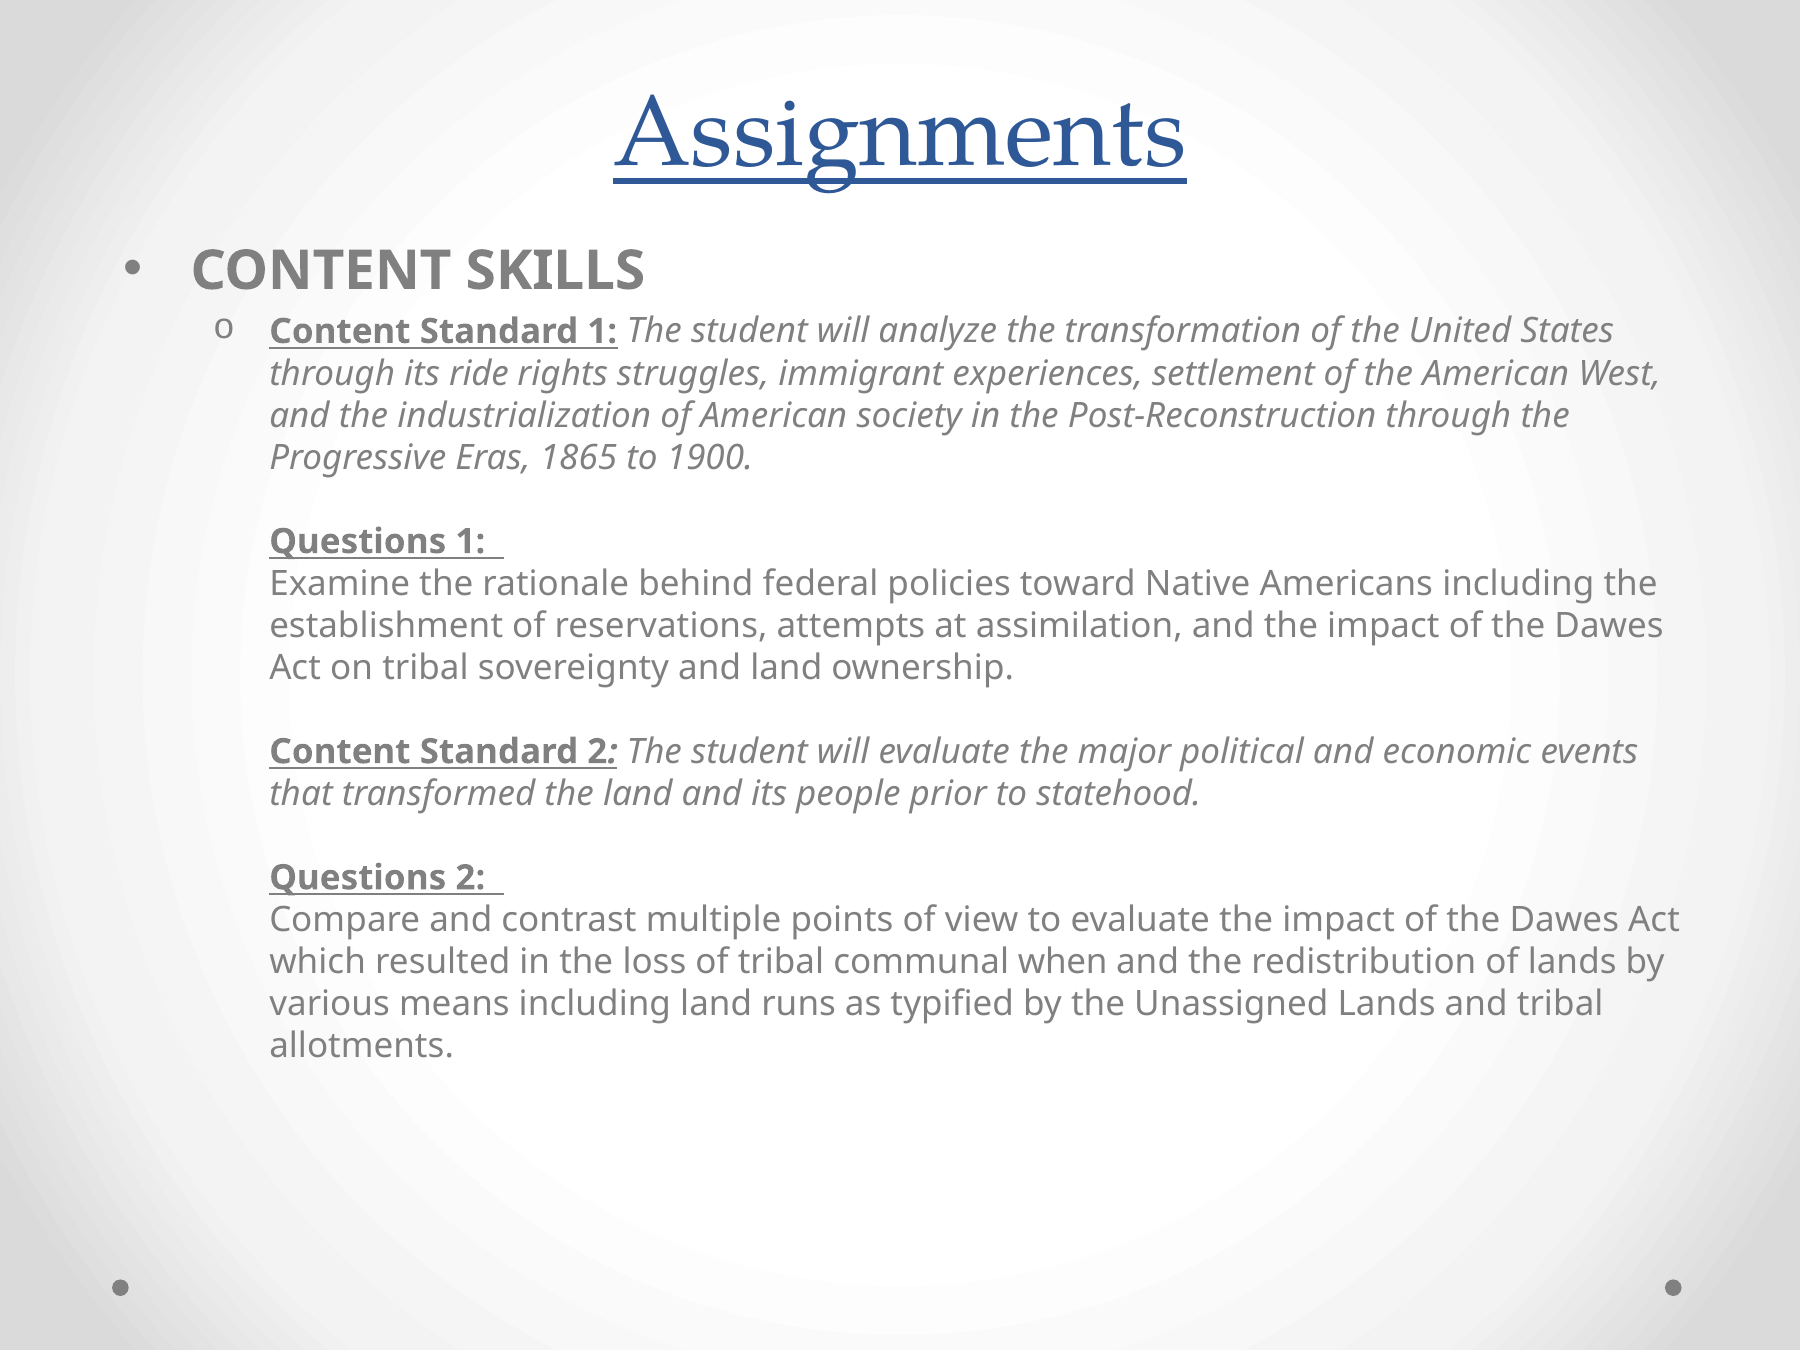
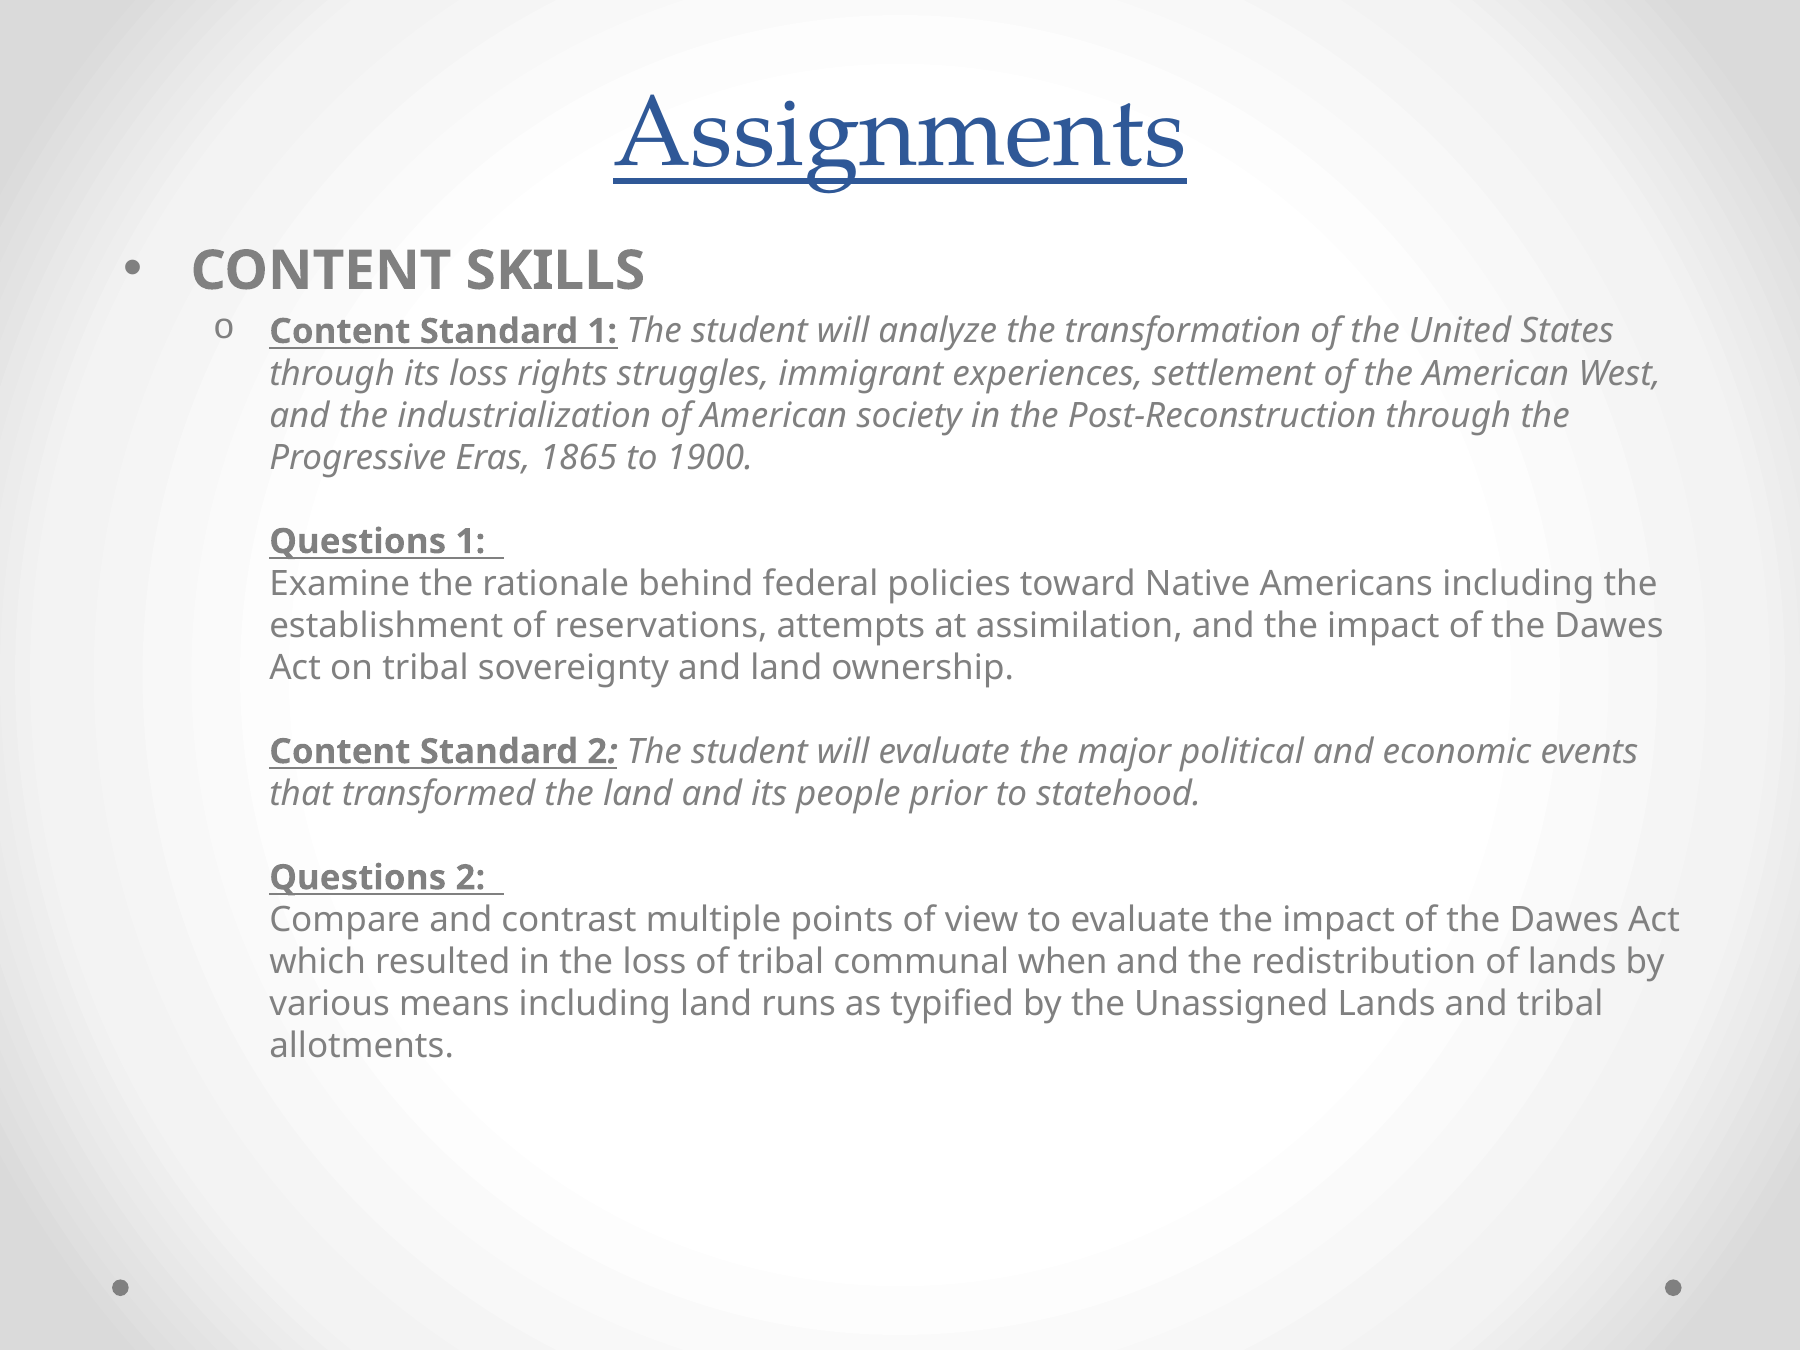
its ride: ride -> loss (479, 373)
